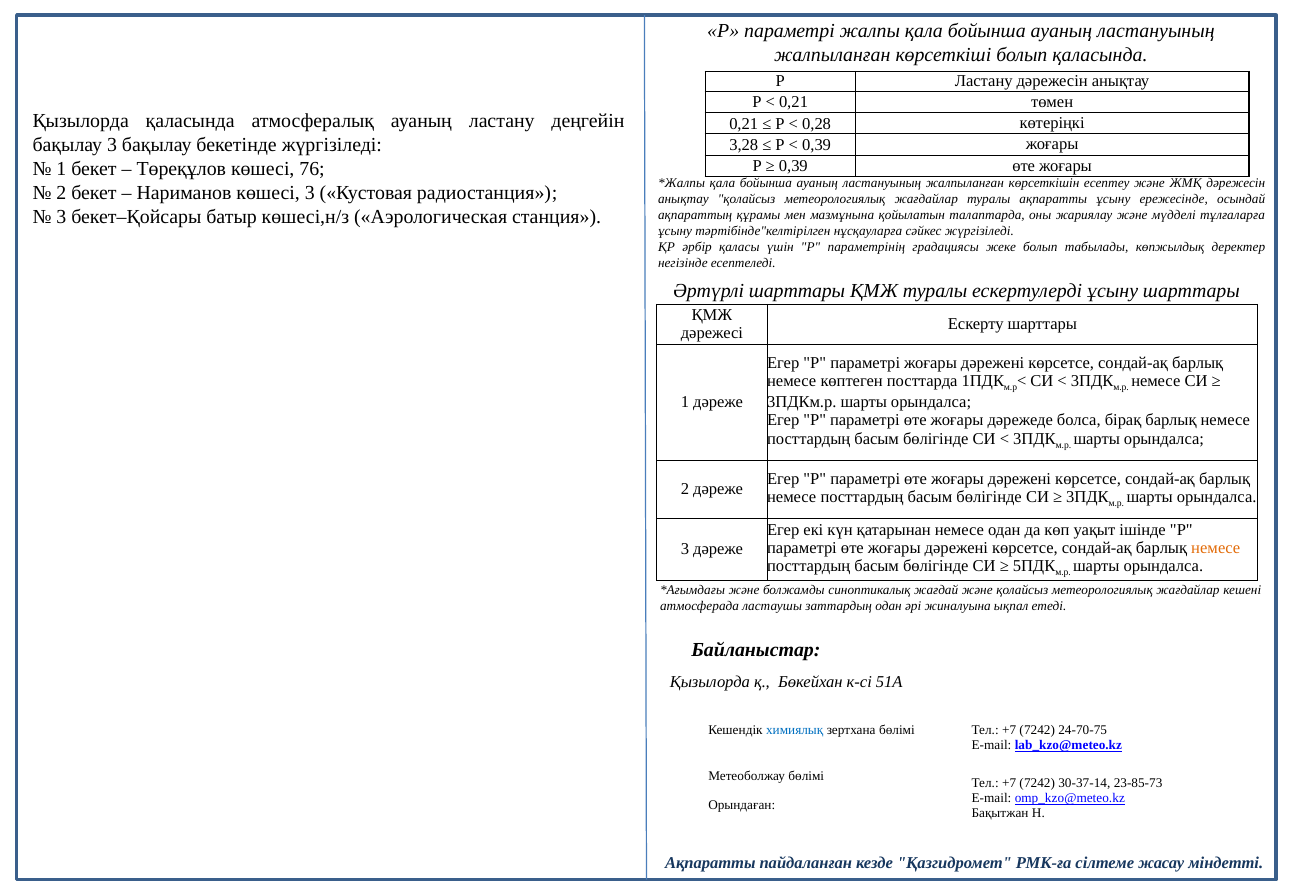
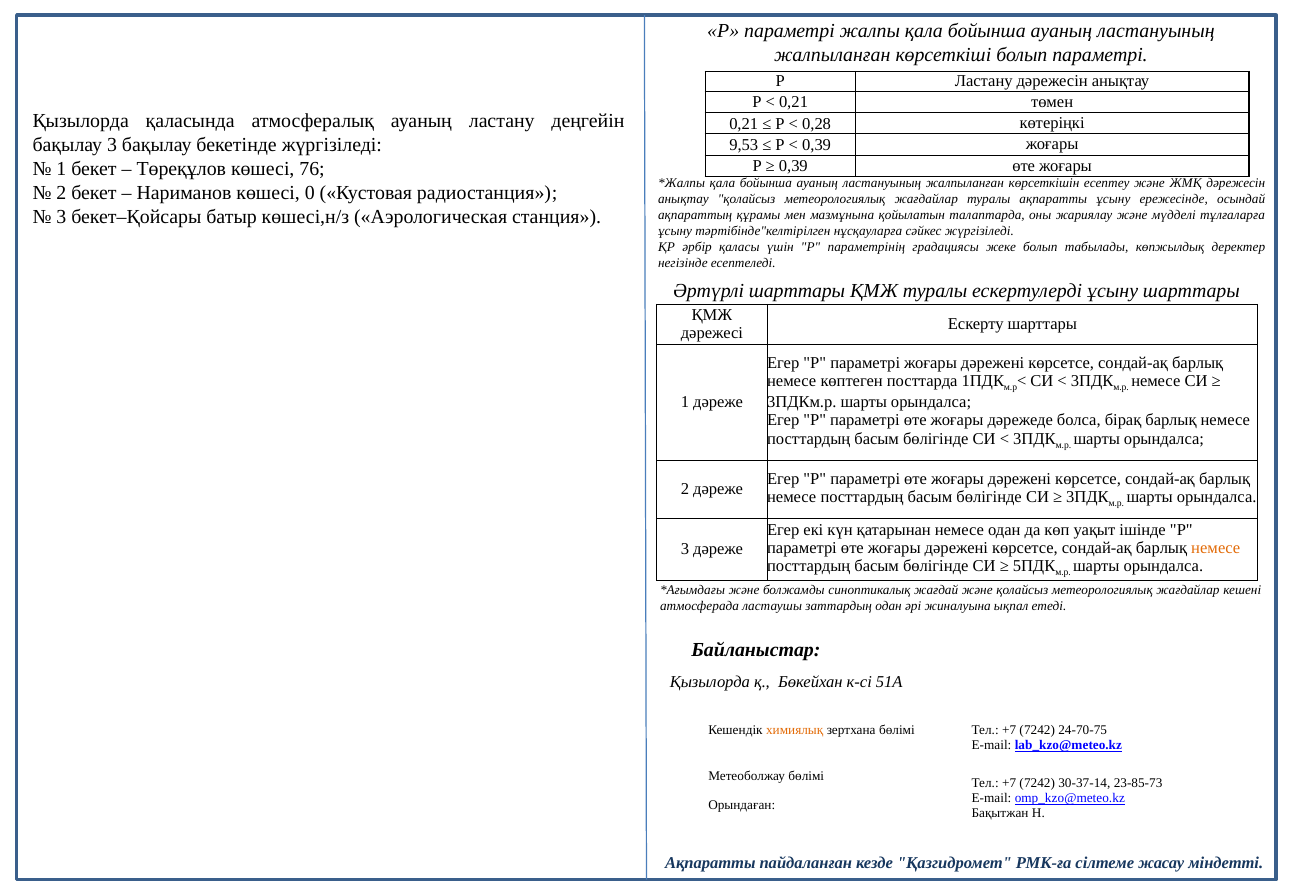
болып қаласында: қаласында -> параметрі (1100, 55)
3,28: 3,28 -> 9,53 (744, 145)
көшесі 3: 3 -> 0 (310, 193)
химиялық colour: blue -> orange (795, 731)
